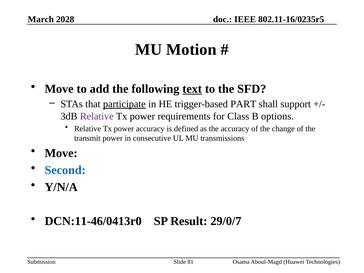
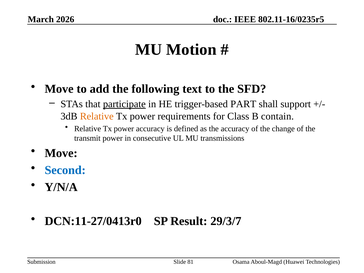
2028: 2028 -> 2026 (65, 19)
text underline: present -> none (192, 89)
Relative colour: purple -> orange (97, 116)
options: options -> contain (277, 116)
DCN:11-46/0413r0: DCN:11-46/0413r0 -> DCN:11-27/0413r0 (93, 221)
29/0/7: 29/0/7 -> 29/3/7 (226, 221)
